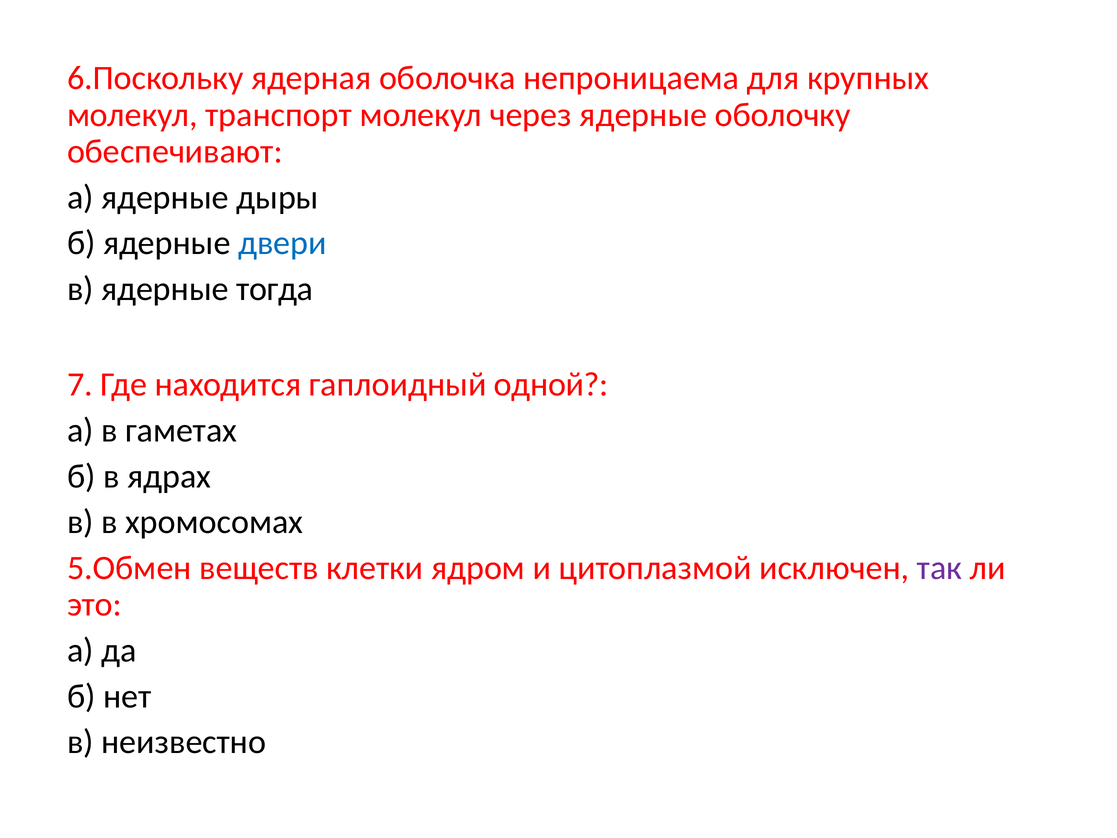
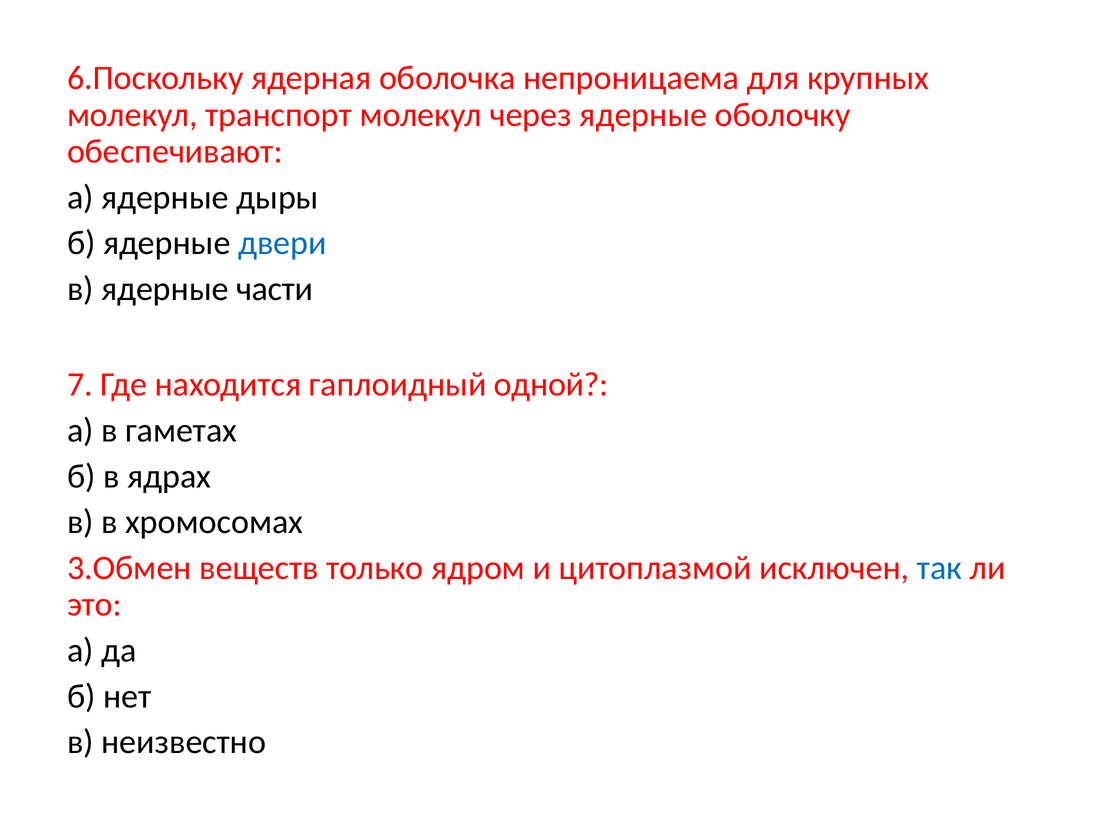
тогда: тогда -> части (275, 289)
5.Обмен: 5.Обмен -> 3.Обмен (129, 568)
клетки: клетки -> только (375, 568)
так colour: purple -> blue (940, 568)
